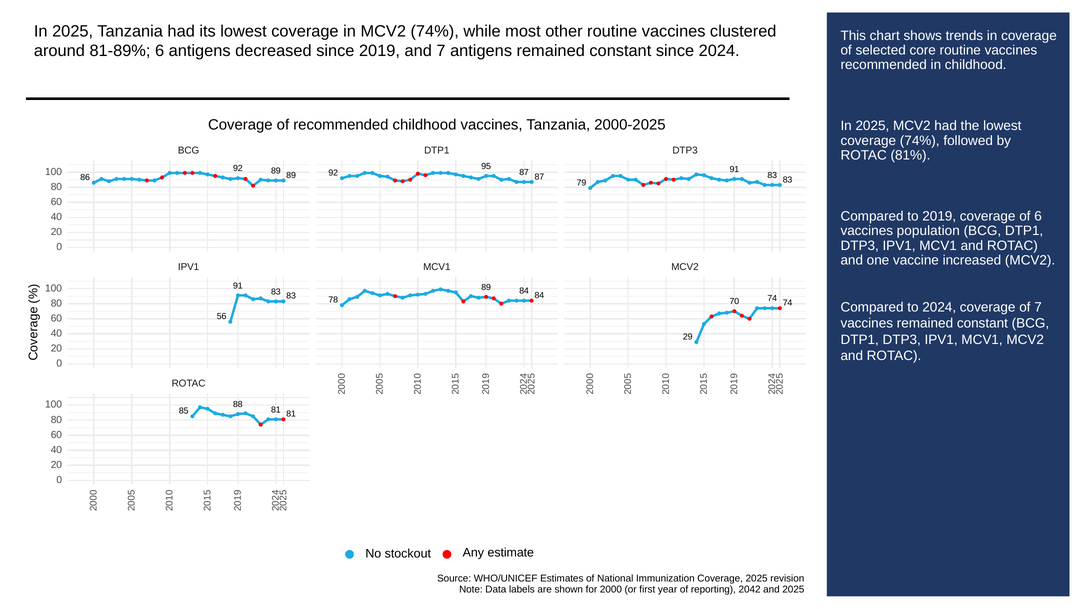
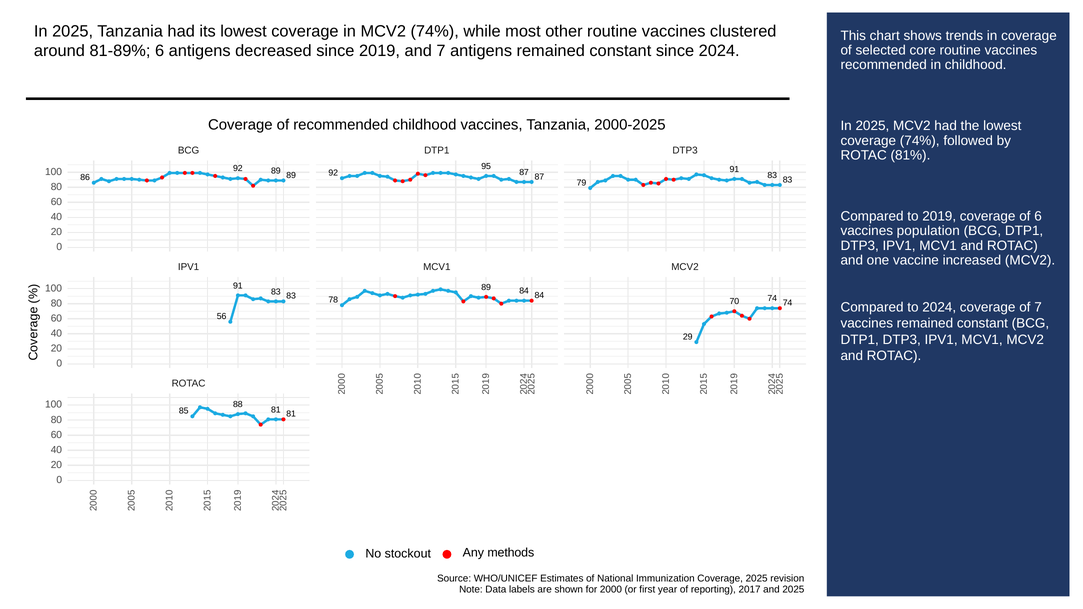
estimate: estimate -> methods (511, 553)
2042: 2042 -> 2017 (750, 589)
